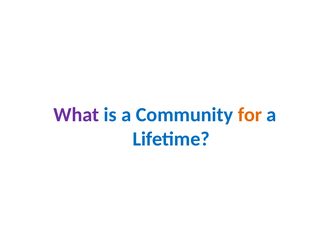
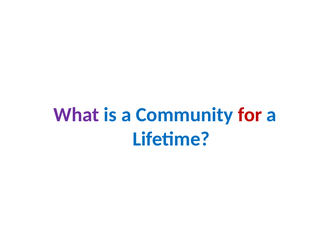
for colour: orange -> red (250, 115)
